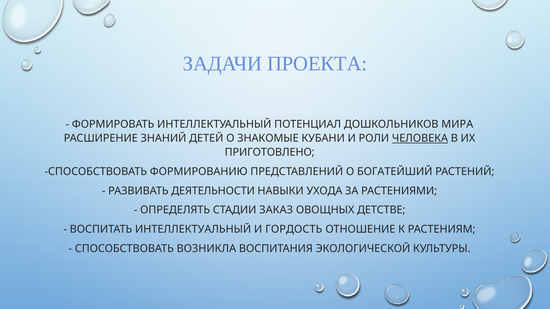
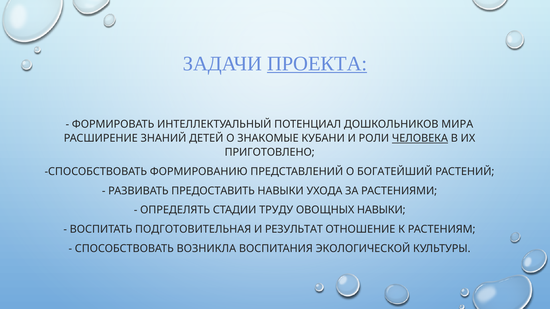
ПРОЕКТА underline: none -> present (317, 64)
ДЕЯТЕЛЬНОСТИ: ДЕЯТЕЛЬНОСТИ -> ПРЕДОСТАВИТЬ (213, 191)
ЗАКАЗ: ЗАКАЗ -> ТРУДУ (276, 210)
ОВОЩНЫХ ДЕТСТВЕ: ДЕТСТВЕ -> НАВЫКИ (381, 210)
ВОСПИТАТЬ ИНТЕЛЛЕКТУАЛЬНЫЙ: ИНТЕЛЛЕКТУАЛЬНЫЙ -> ПОДГОТОВИТЕЛЬНАЯ (193, 229)
ГОРДОСТЬ: ГОРДОСТЬ -> РЕЗУЛЬТАТ (294, 229)
